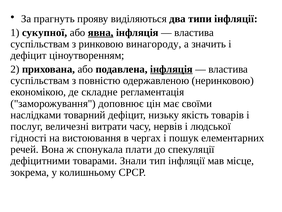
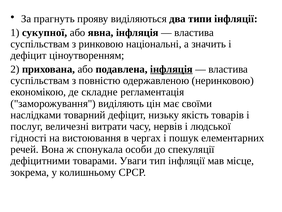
явна underline: present -> none (101, 32)
винагороду: винагороду -> національні (154, 44)
доповнює: доповнює -> виділяють (121, 103)
плати: плати -> особи (139, 149)
Знали: Знали -> Уваги (133, 160)
